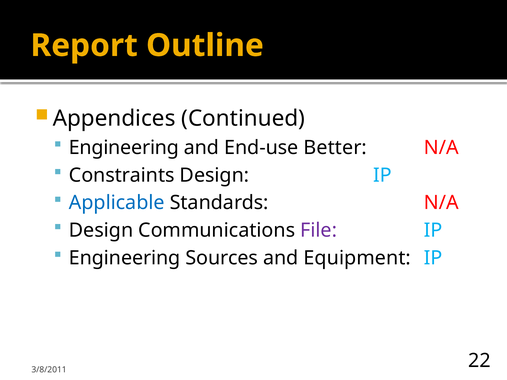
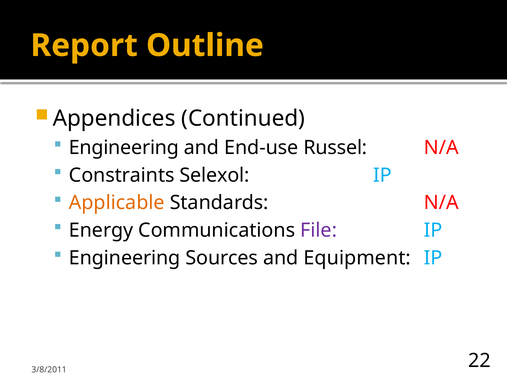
Better: Better -> Russel (335, 148)
Constraints Design: Design -> Selexol (215, 175)
Applicable colour: blue -> orange (117, 203)
Design: Design -> Energy (101, 231)
